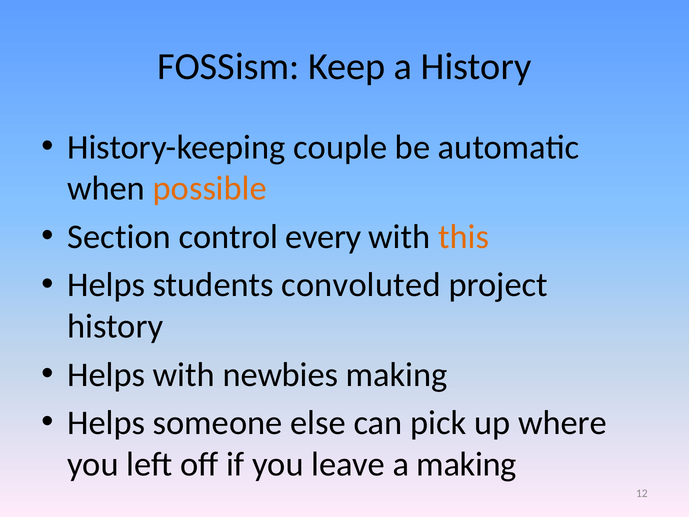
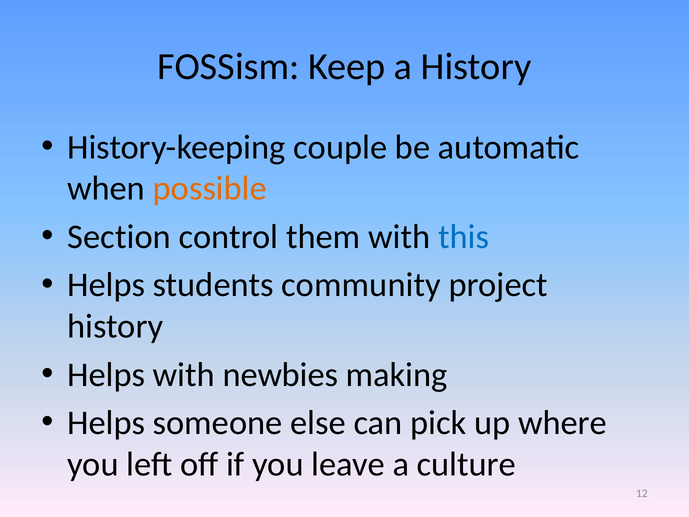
every: every -> them (323, 237)
this colour: orange -> blue (464, 237)
convoluted: convoluted -> community (361, 285)
a making: making -> culture (466, 464)
